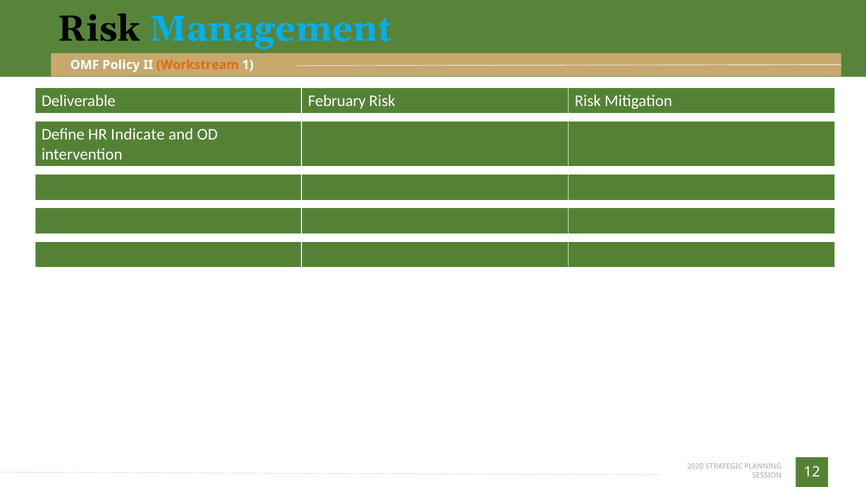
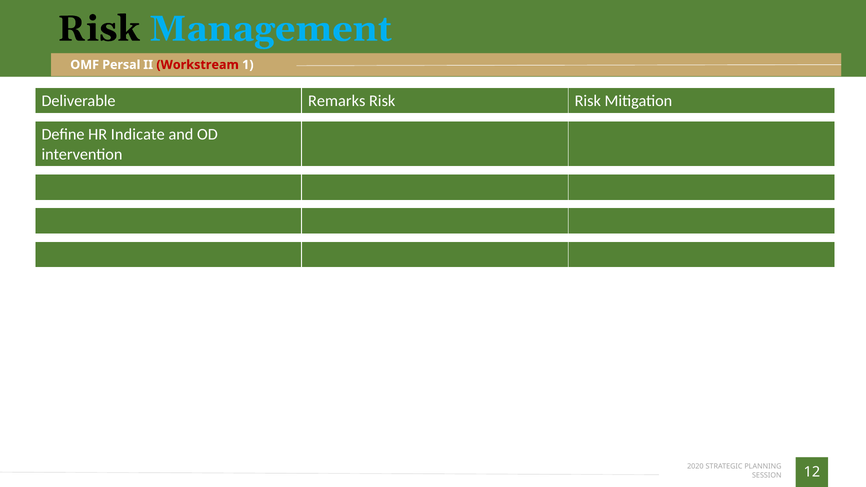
Policy: Policy -> Persal (121, 65)
Workstream colour: orange -> red (198, 65)
February: February -> Remarks (337, 101)
